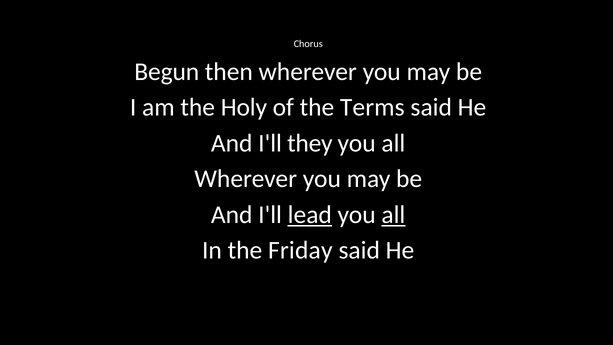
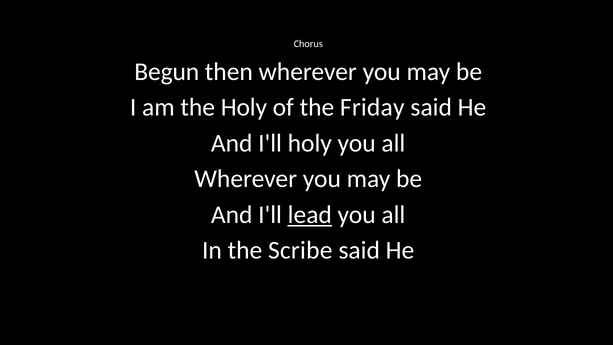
Terms: Terms -> Friday (372, 107)
I'll they: they -> holy (310, 143)
all underline: present -> none (393, 215)
Friday: Friday -> Scribe (300, 250)
